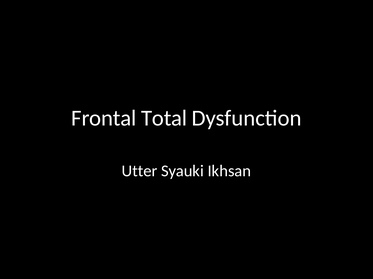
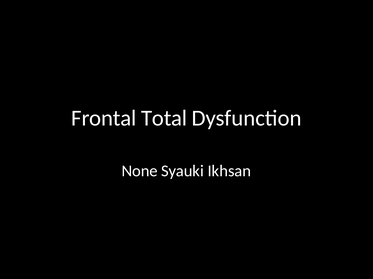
Utter: Utter -> None (140, 171)
